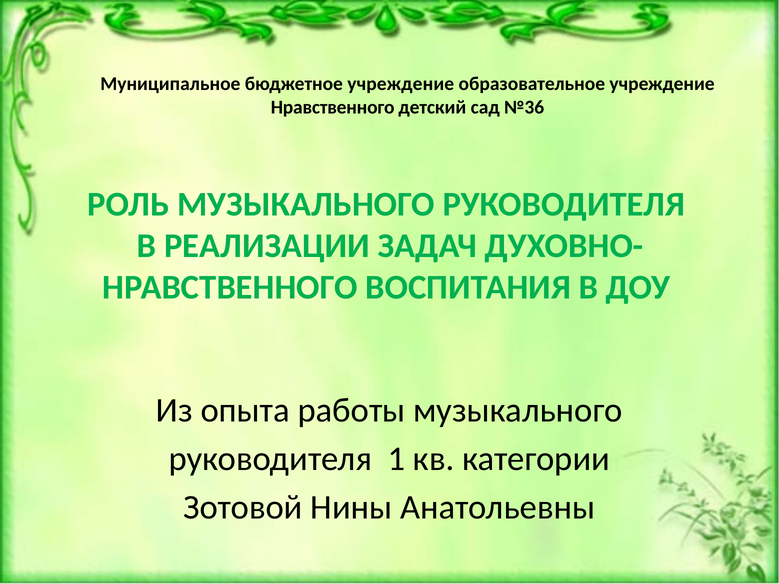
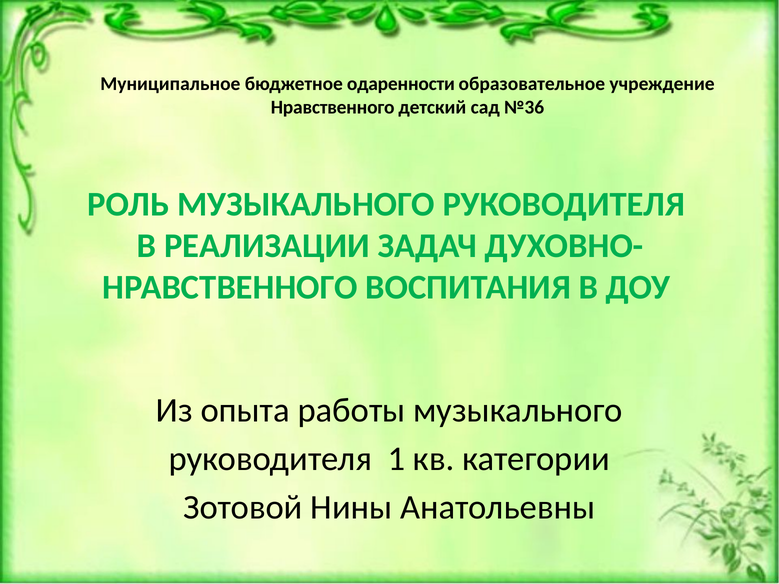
бюджетное учреждение: учреждение -> одаренности (401, 84)
